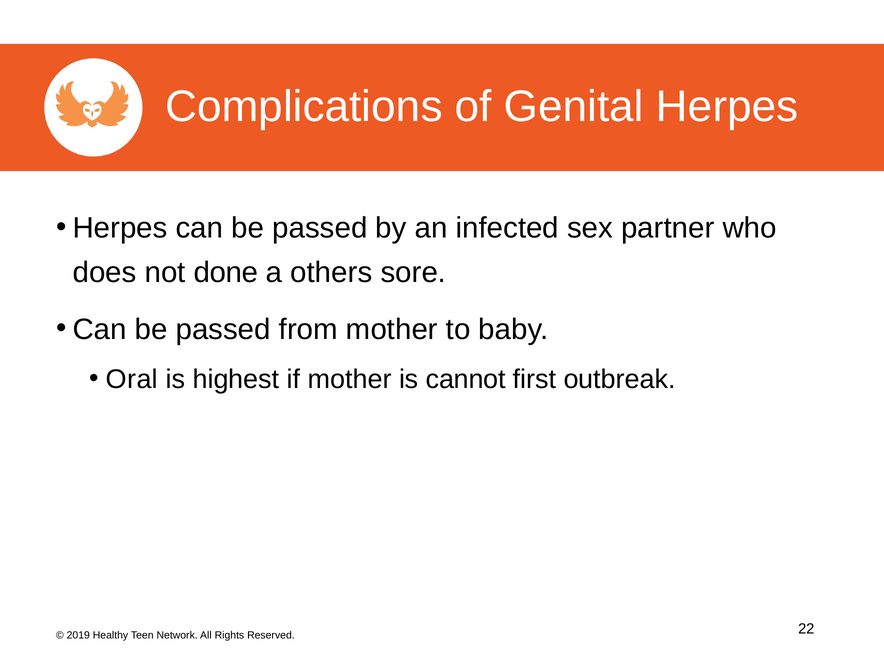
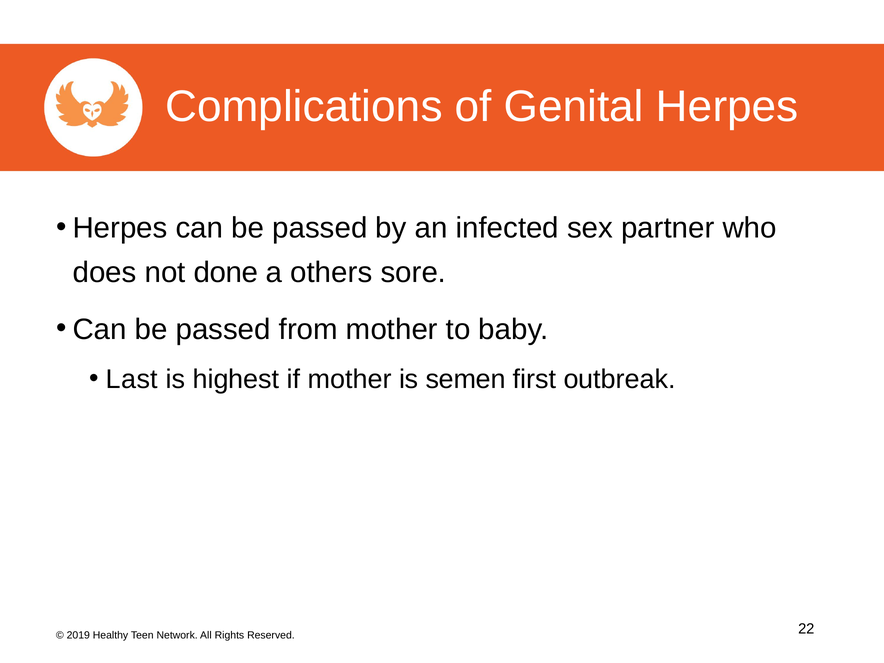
Oral: Oral -> Last (132, 379)
cannot: cannot -> semen (466, 379)
